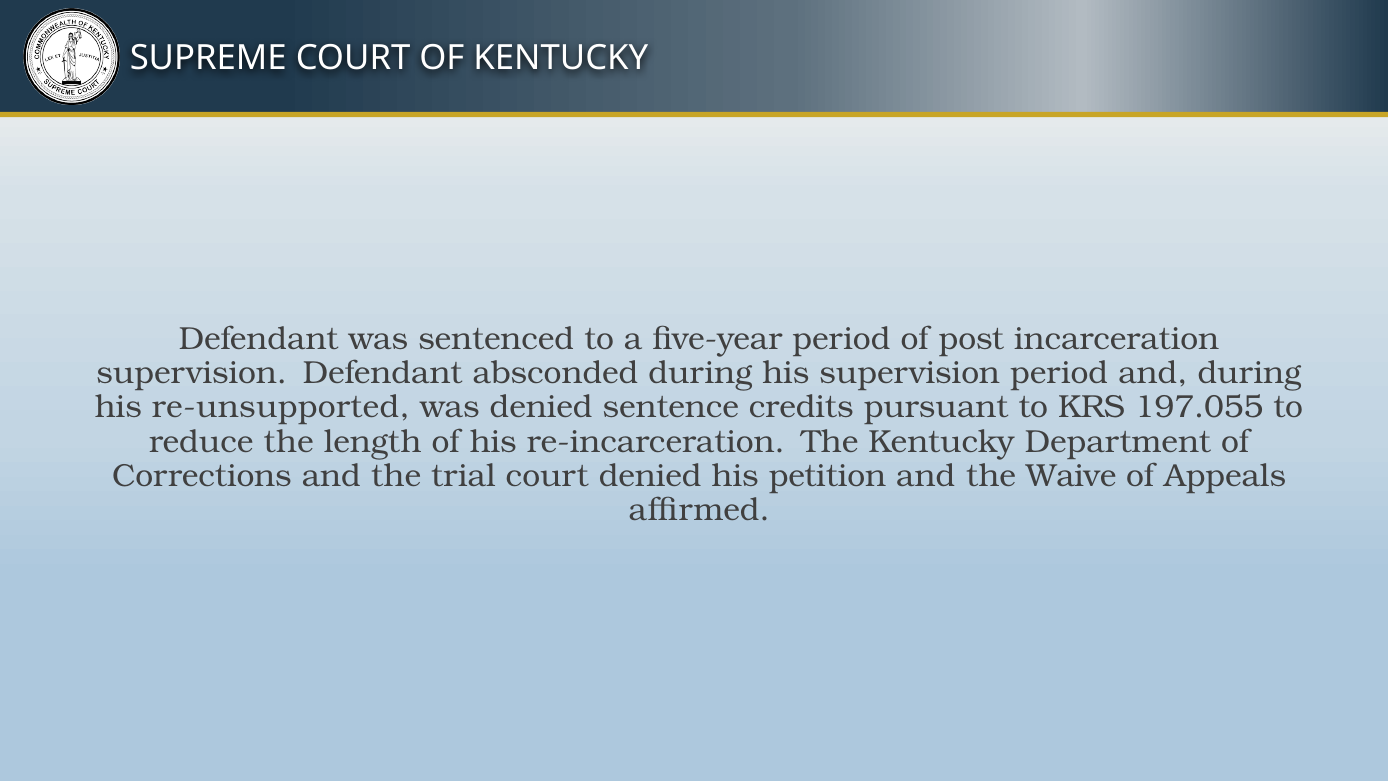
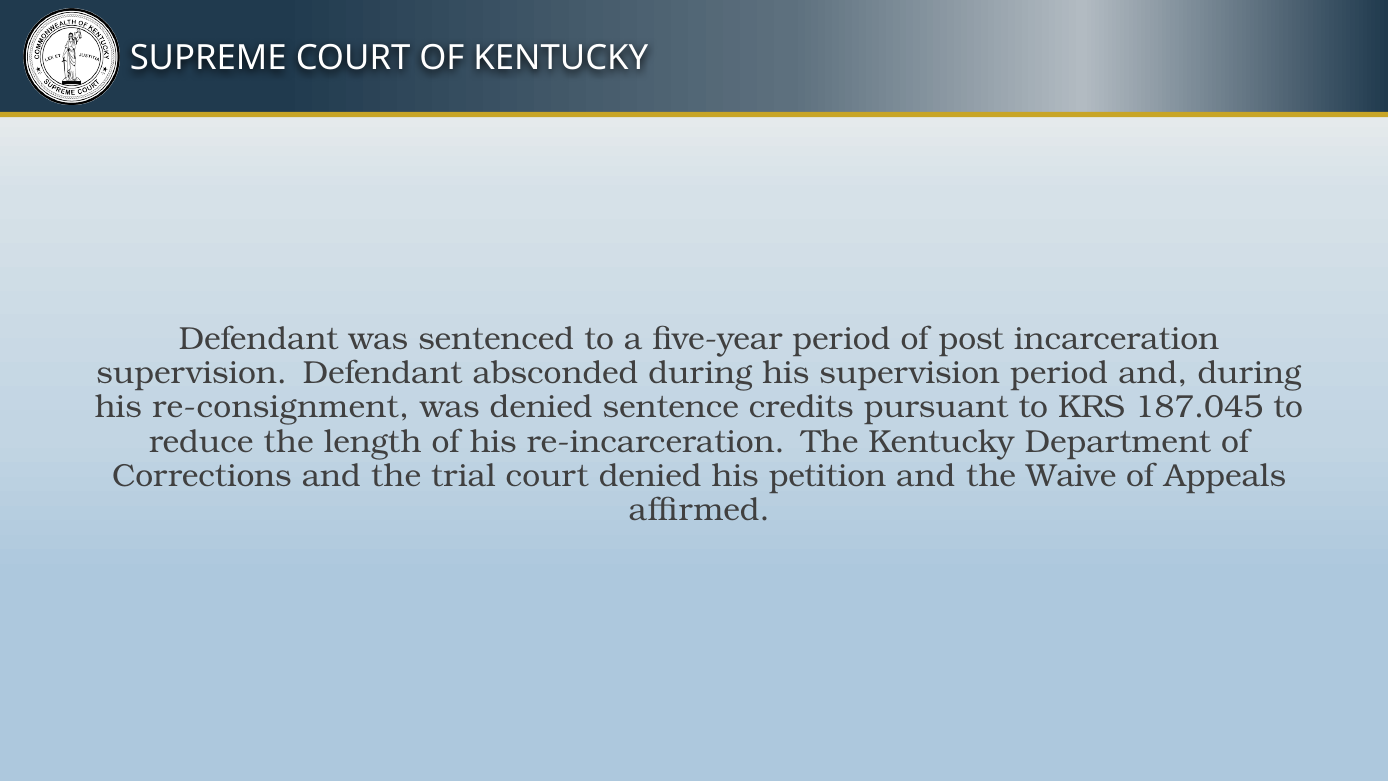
re-unsupported: re-unsupported -> re-consignment (281, 407)
197.055: 197.055 -> 187.045 (1199, 407)
